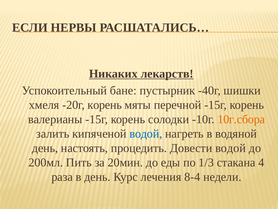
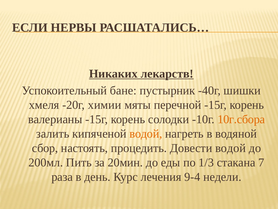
-20г корень: корень -> химии (105, 105)
водой colour: blue -> orange (146, 133)
день: день -> сбор (45, 148)
4: 4 -> 7 (261, 162)
8-4: 8-4 -> 9-4 (192, 177)
